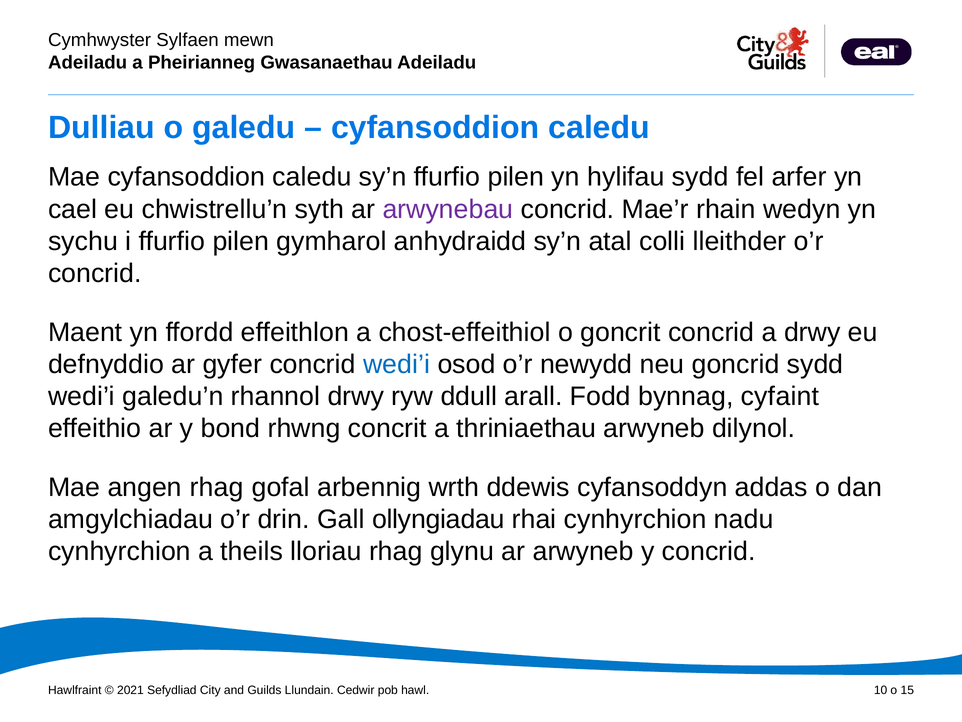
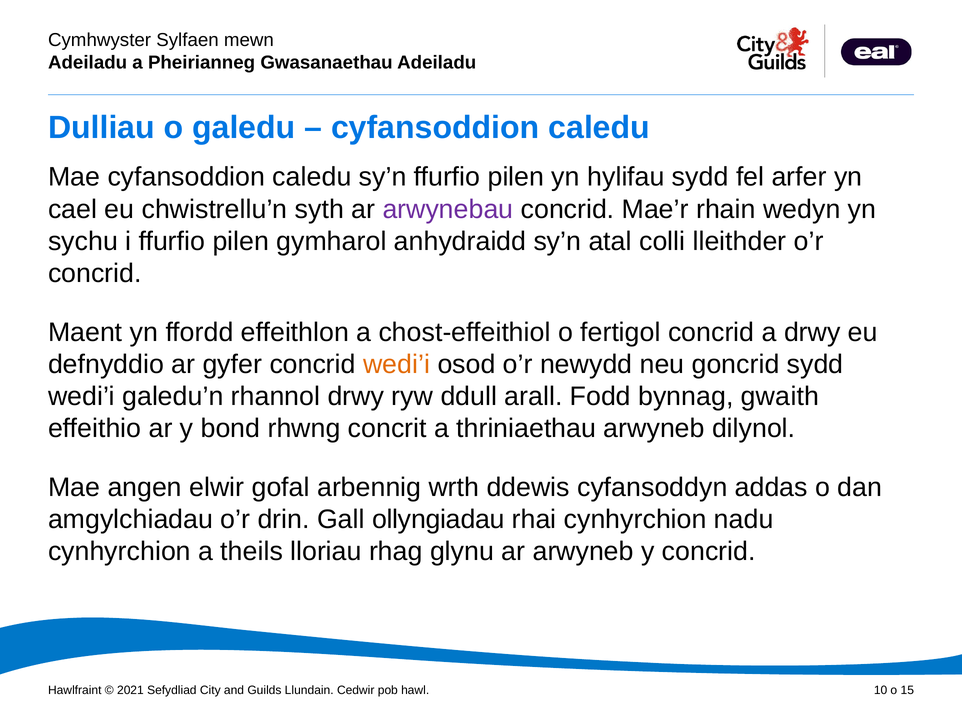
goncrit: goncrit -> fertigol (620, 332)
wedi’i colour: blue -> orange (397, 364)
cyfaint: cyfaint -> gwaith (780, 396)
angen rhag: rhag -> elwir (217, 487)
